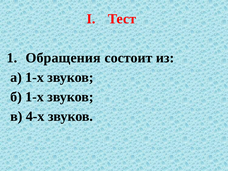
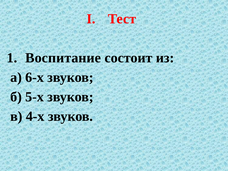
Обращения: Обращения -> Воспитание (63, 58)
а 1-х: 1-х -> 6-х (35, 77)
б 1-х: 1-х -> 5-х (35, 97)
